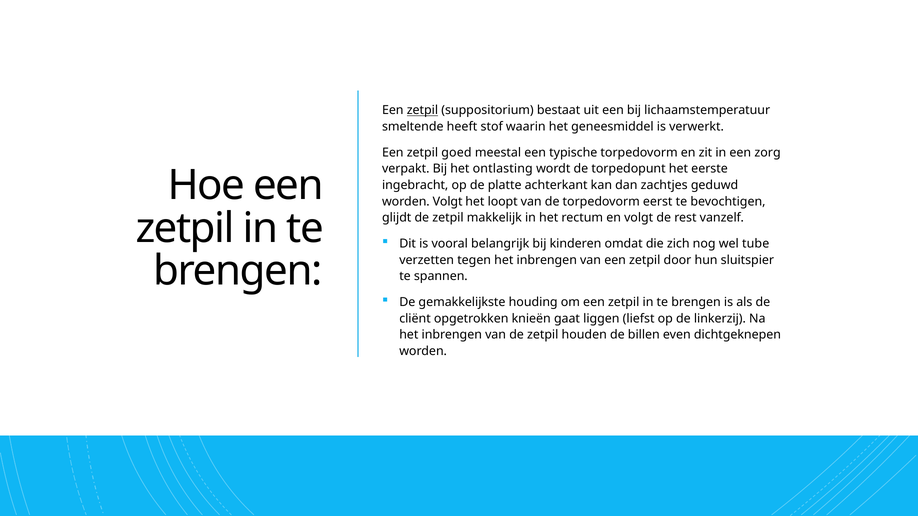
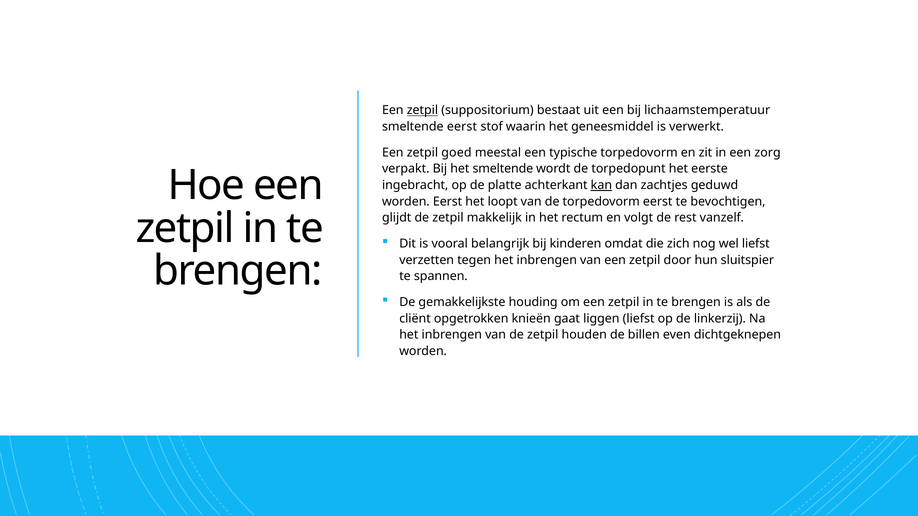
smeltende heeft: heeft -> eerst (462, 127)
het ontlasting: ontlasting -> smeltende (503, 169)
kan underline: none -> present (601, 185)
worden Volgt: Volgt -> Eerst (448, 202)
wel tube: tube -> liefst (756, 244)
